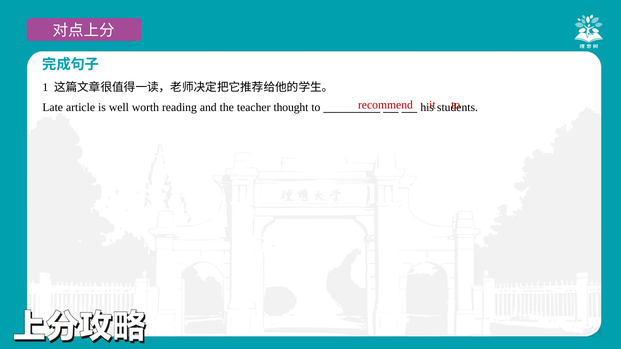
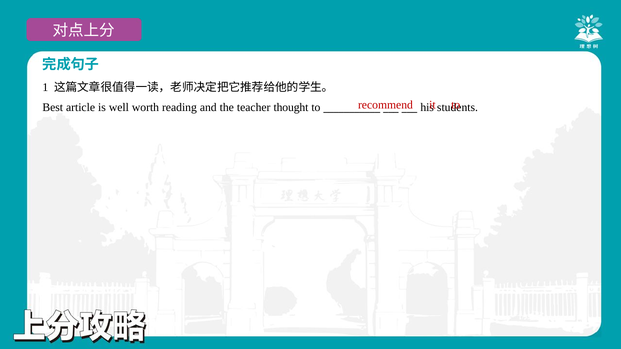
Late: Late -> Best (53, 108)
